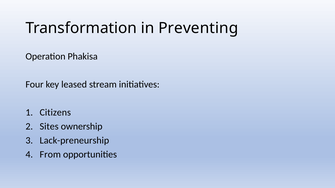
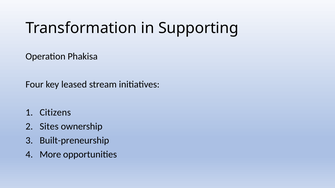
Preventing: Preventing -> Supporting (198, 28)
Lack-preneurship: Lack-preneurship -> Built-preneurship (74, 141)
From: From -> More (50, 155)
